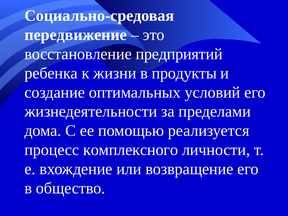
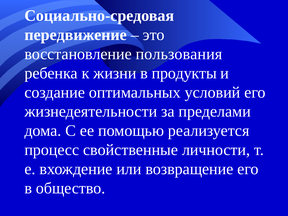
предприятий: предприятий -> пользования (179, 54)
комплексного: комплексного -> свойственные (131, 150)
